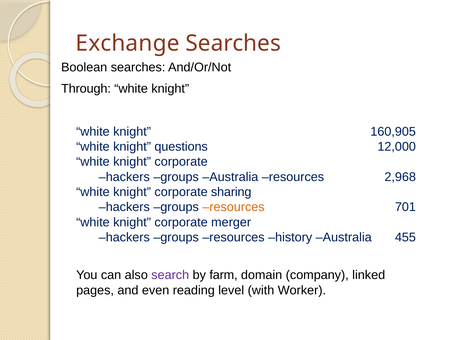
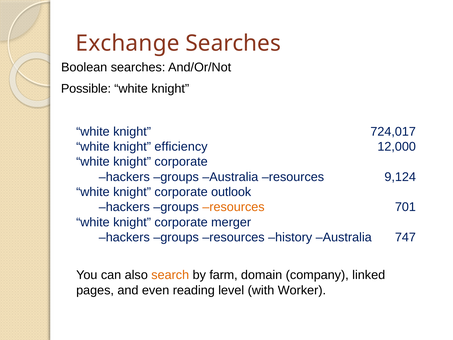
Through: Through -> Possible (86, 89)
160,905: 160,905 -> 724,017 (393, 131)
questions: questions -> efficiency (181, 147)
2,968: 2,968 -> 9,124 (400, 177)
sharing: sharing -> outlook (231, 192)
455: 455 -> 747 (405, 237)
search colour: purple -> orange (170, 275)
